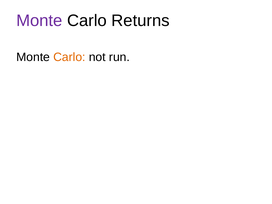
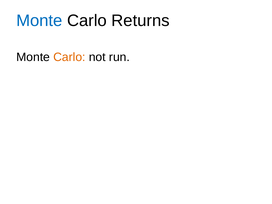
Monte colour: purple -> blue (39, 21)
